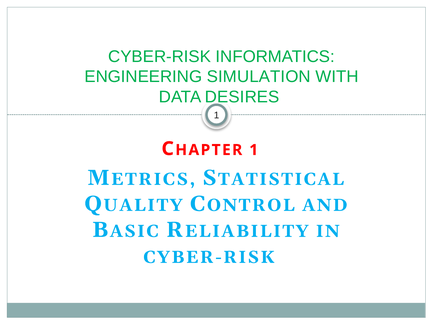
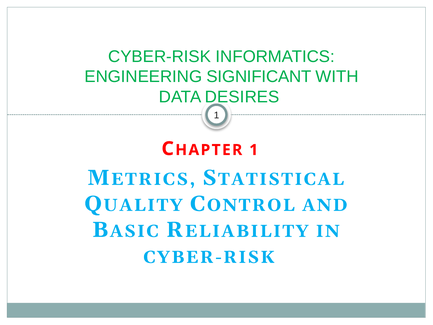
SIMULATION: SIMULATION -> SIGNIFICANT (259, 77)
